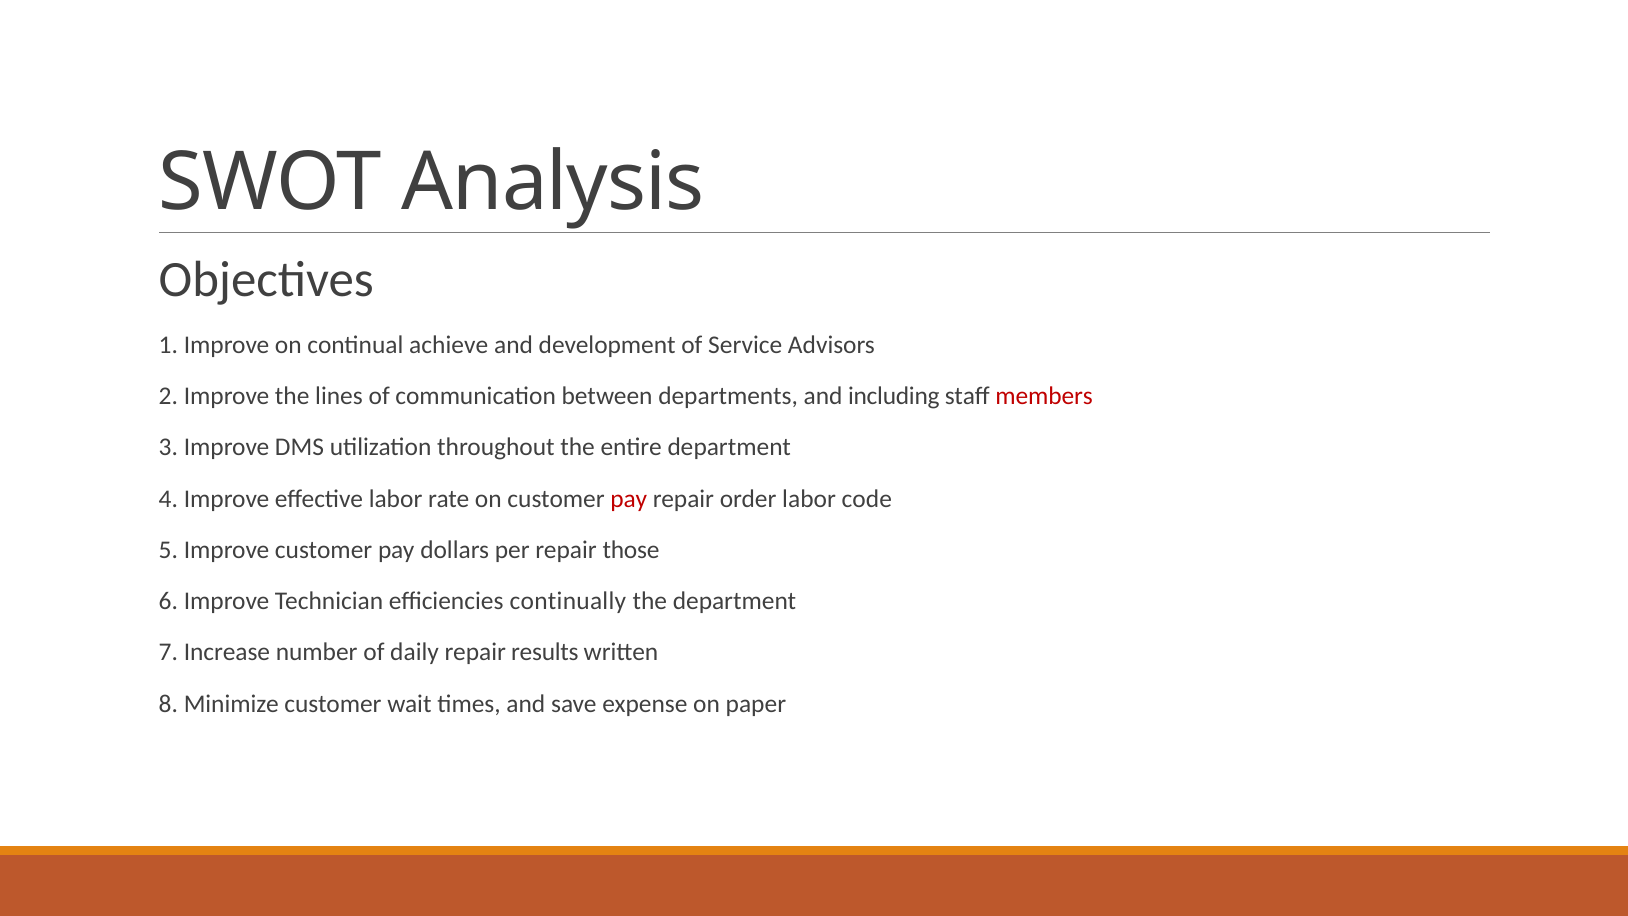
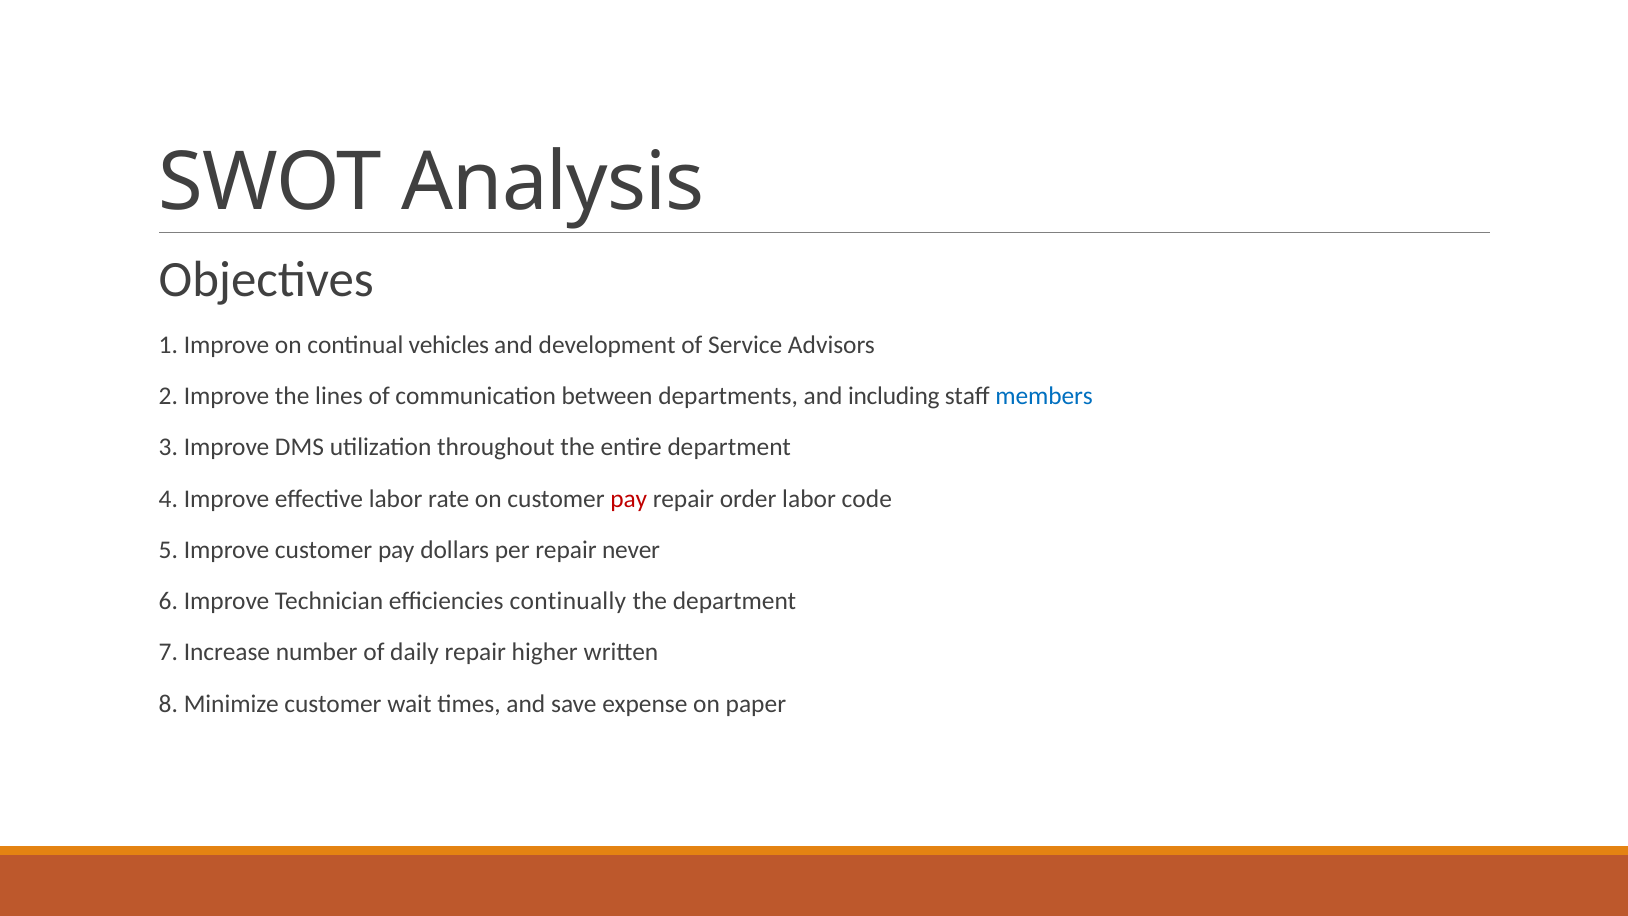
achieve: achieve -> vehicles (449, 345)
members colour: red -> blue (1044, 396)
those: those -> never (631, 550)
results: results -> higher (545, 652)
